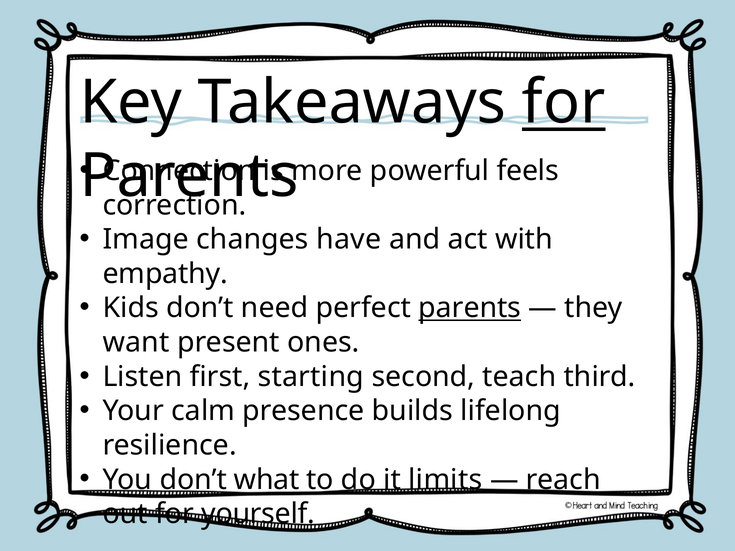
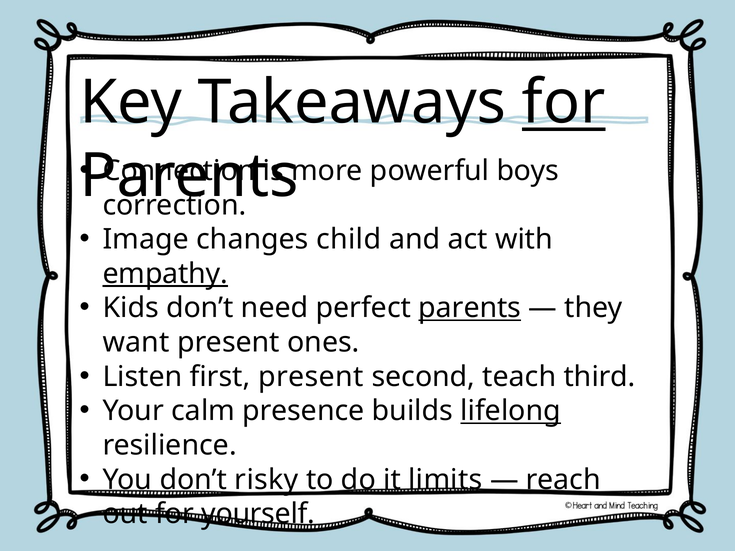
feels: feels -> boys (528, 171)
have: have -> child (349, 240)
empathy underline: none -> present (165, 274)
first starting: starting -> present (311, 377)
lifelong underline: none -> present (511, 411)
what: what -> risky (266, 480)
